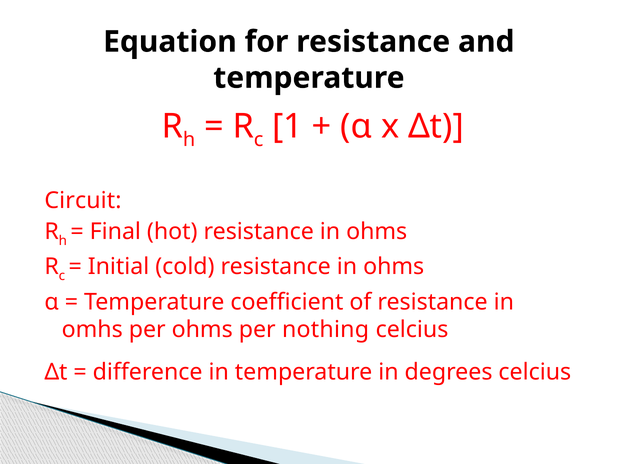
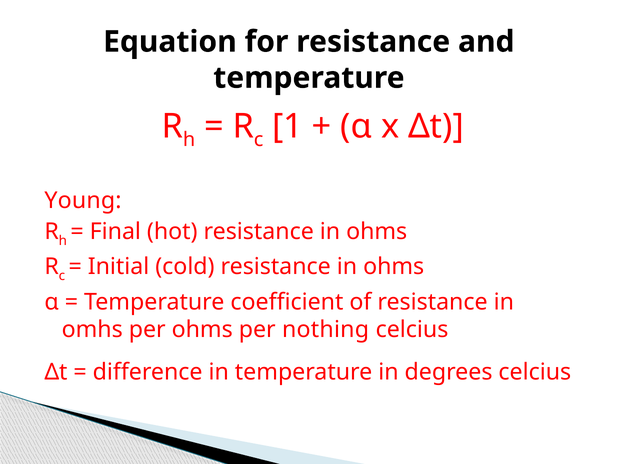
Circuit: Circuit -> Young (83, 200)
